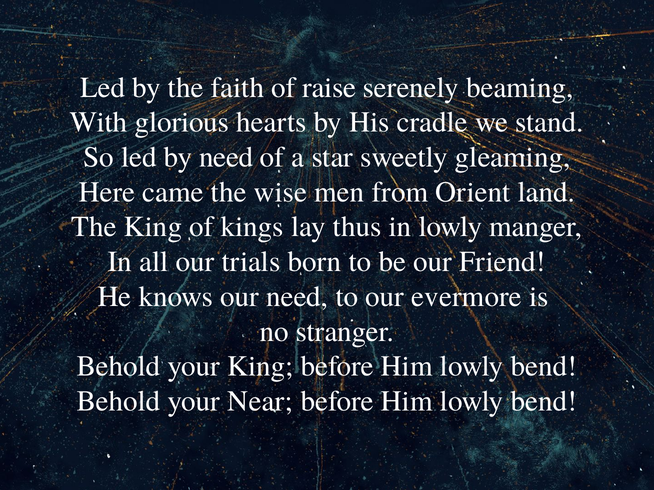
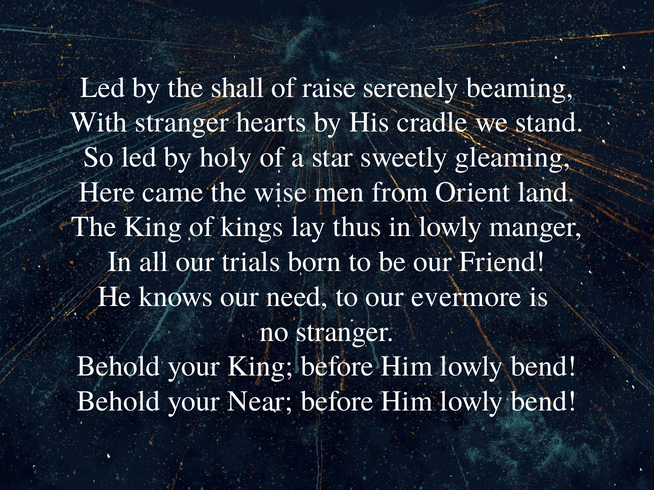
faith: faith -> shall (238, 88)
With glorious: glorious -> stranger (182, 122)
by need: need -> holy (226, 157)
